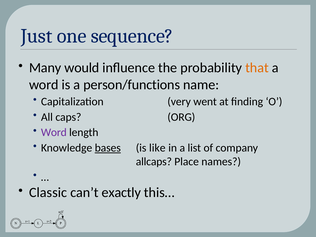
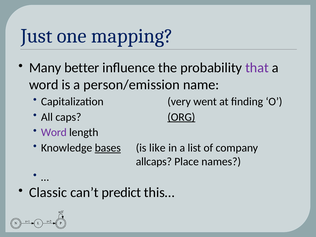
sequence: sequence -> mapping (132, 36)
would: would -> better (82, 68)
that colour: orange -> purple (257, 68)
person/functions: person/functions -> person/emission (132, 85)
ORG underline: none -> present (181, 117)
exactly: exactly -> predict (121, 192)
